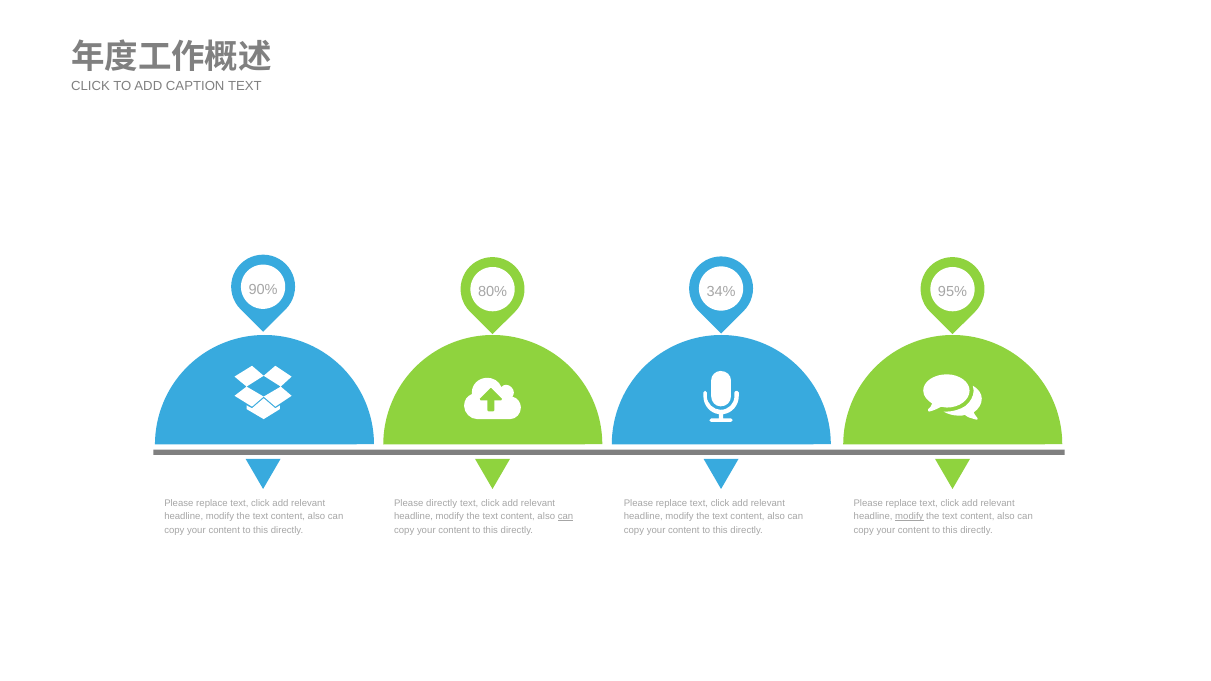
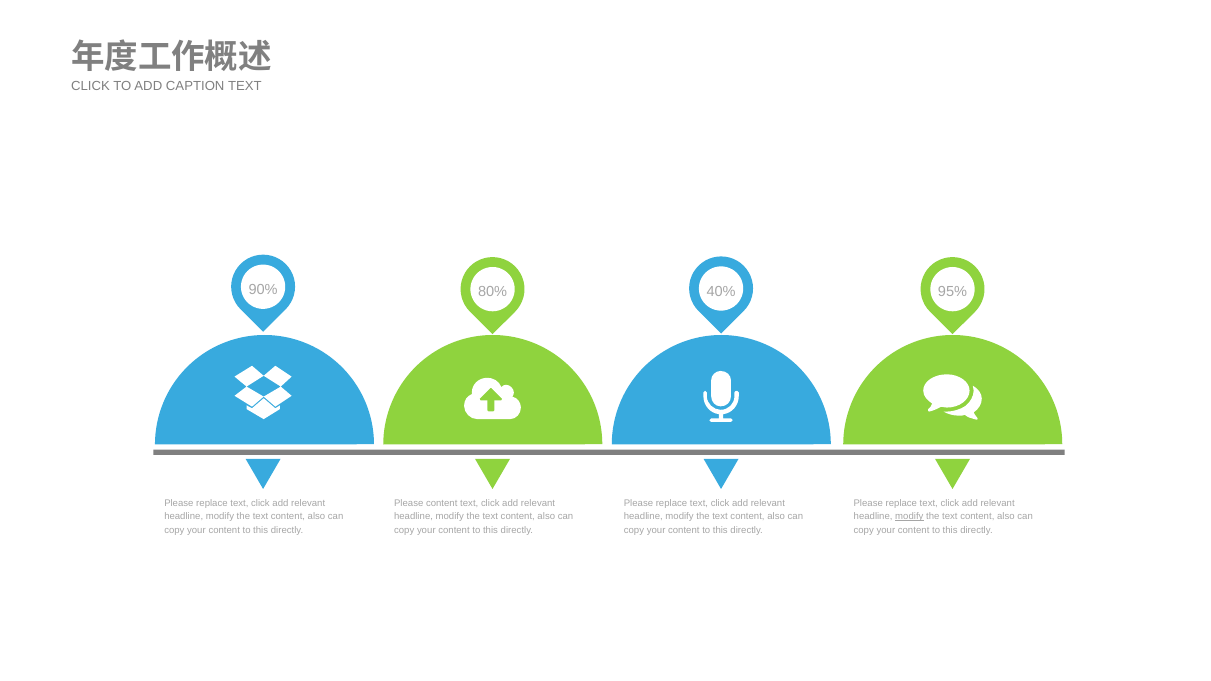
34%: 34% -> 40% (721, 291)
Please directly: directly -> content (442, 503)
can underline: present -> none (566, 517)
